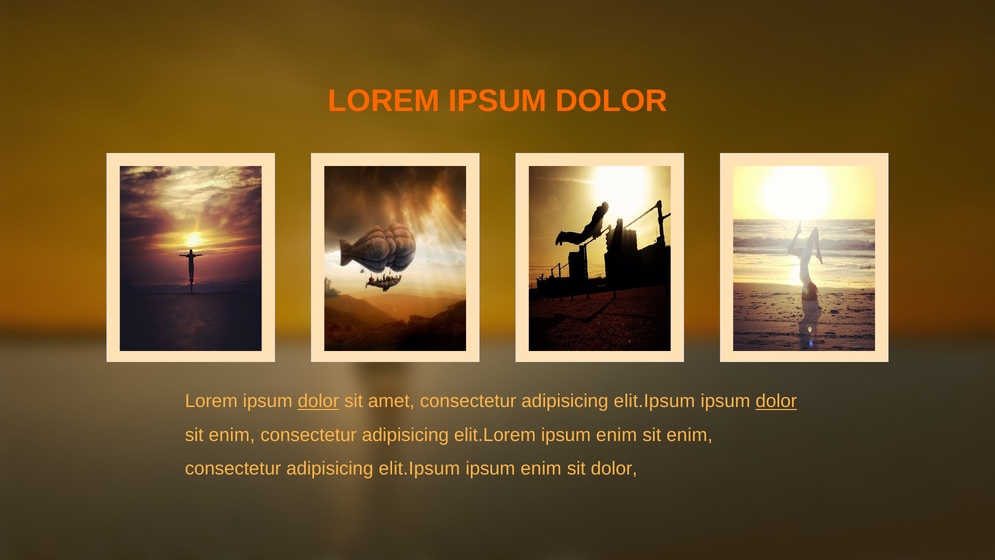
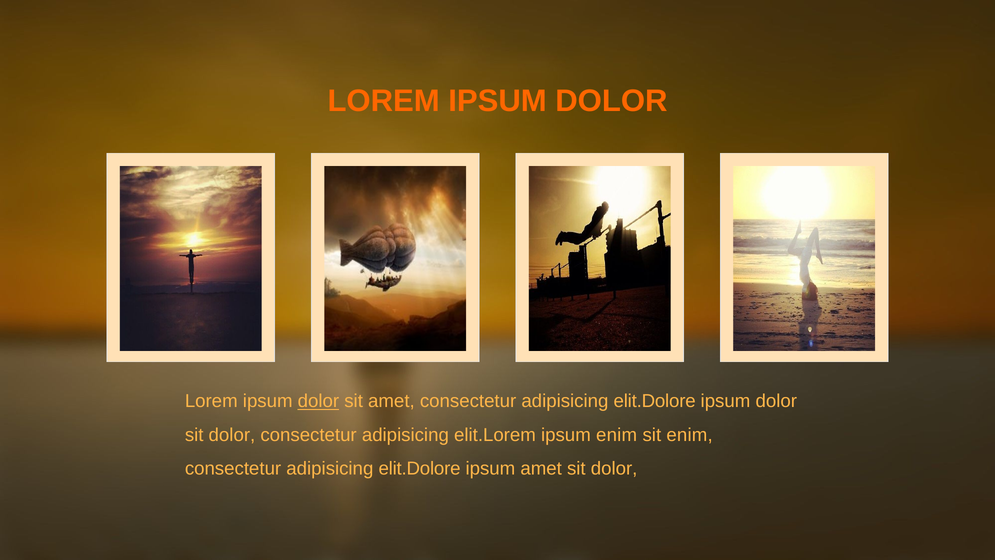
amet consectetur adipisicing elit.Ipsum: elit.Ipsum -> elit.Dolore (655, 401)
dolor underline: present -> none (776, 401)
enim: enim -> dolor (232, 435)
elit.Ipsum: elit.Ipsum -> elit.Dolore (420, 468)
enim: enim -> amet (541, 468)
